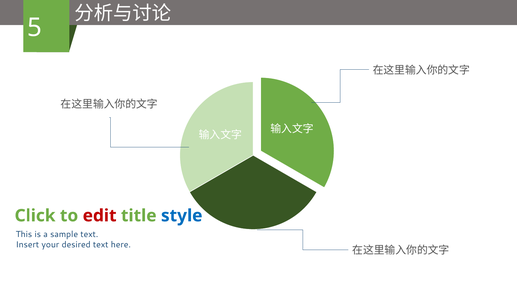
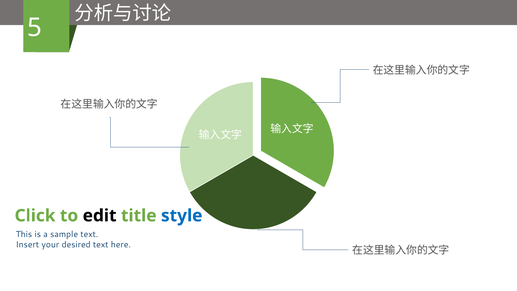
edit colour: red -> black (100, 216)
